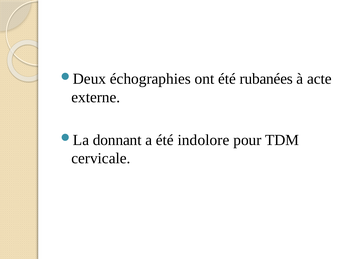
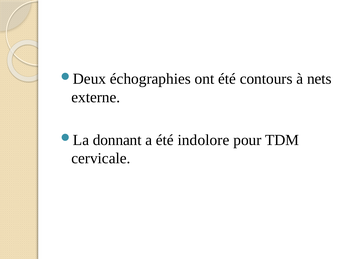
rubanées: rubanées -> contours (266, 79)
acte: acte -> nets (319, 79)
